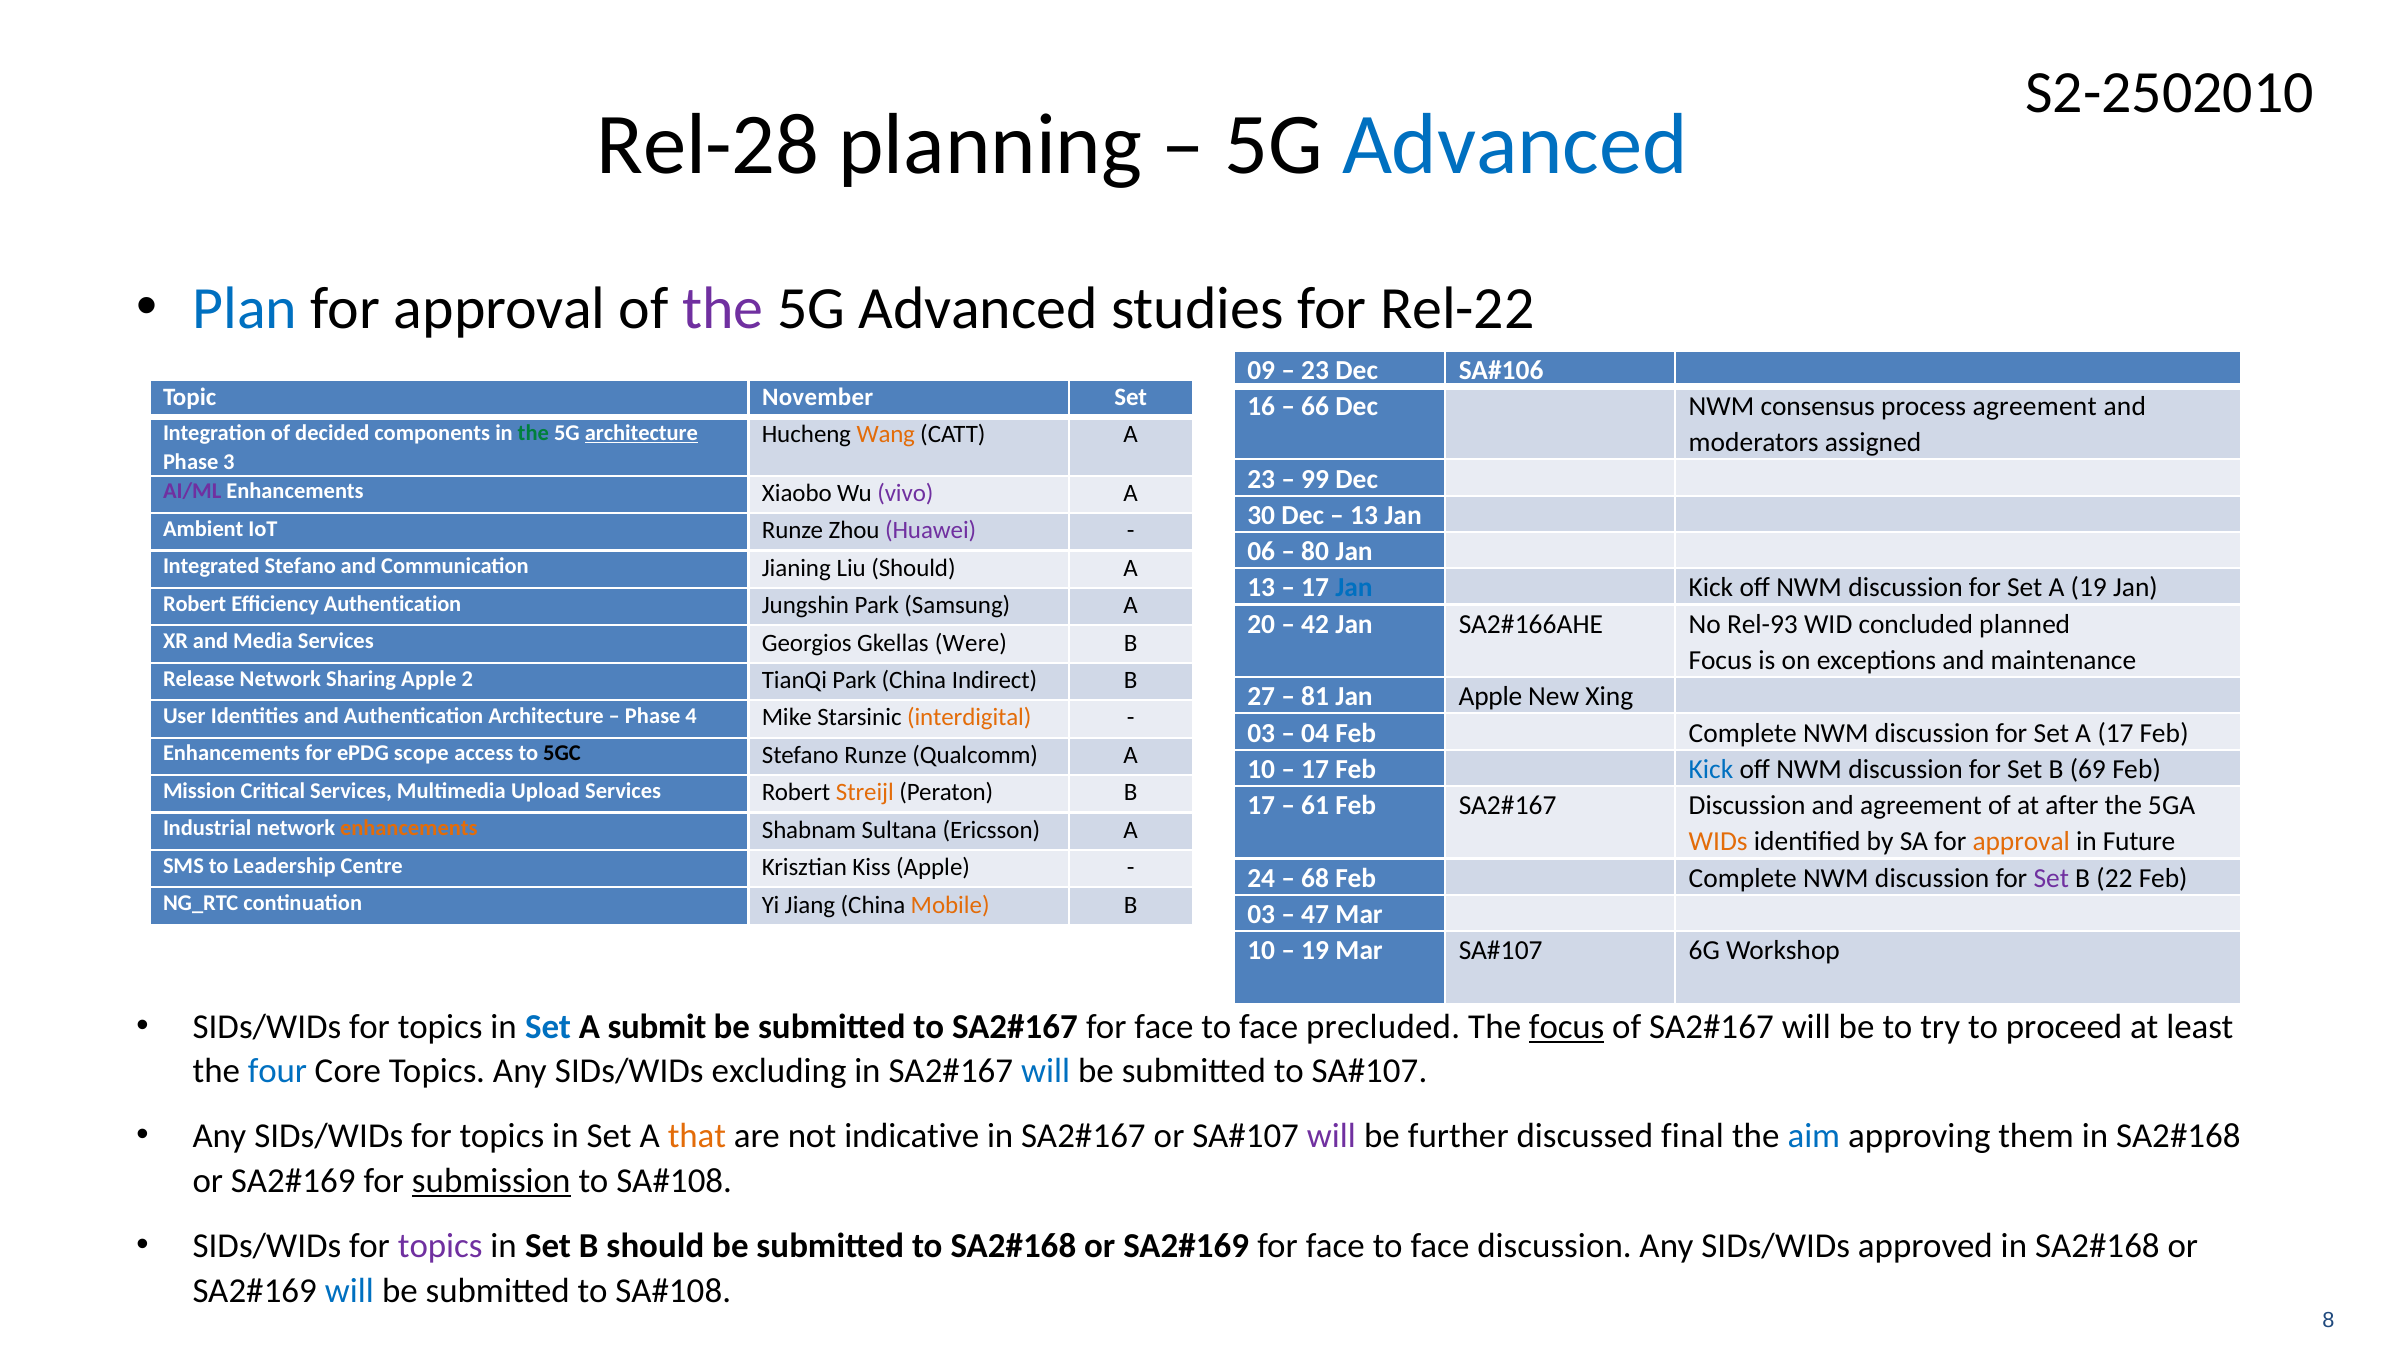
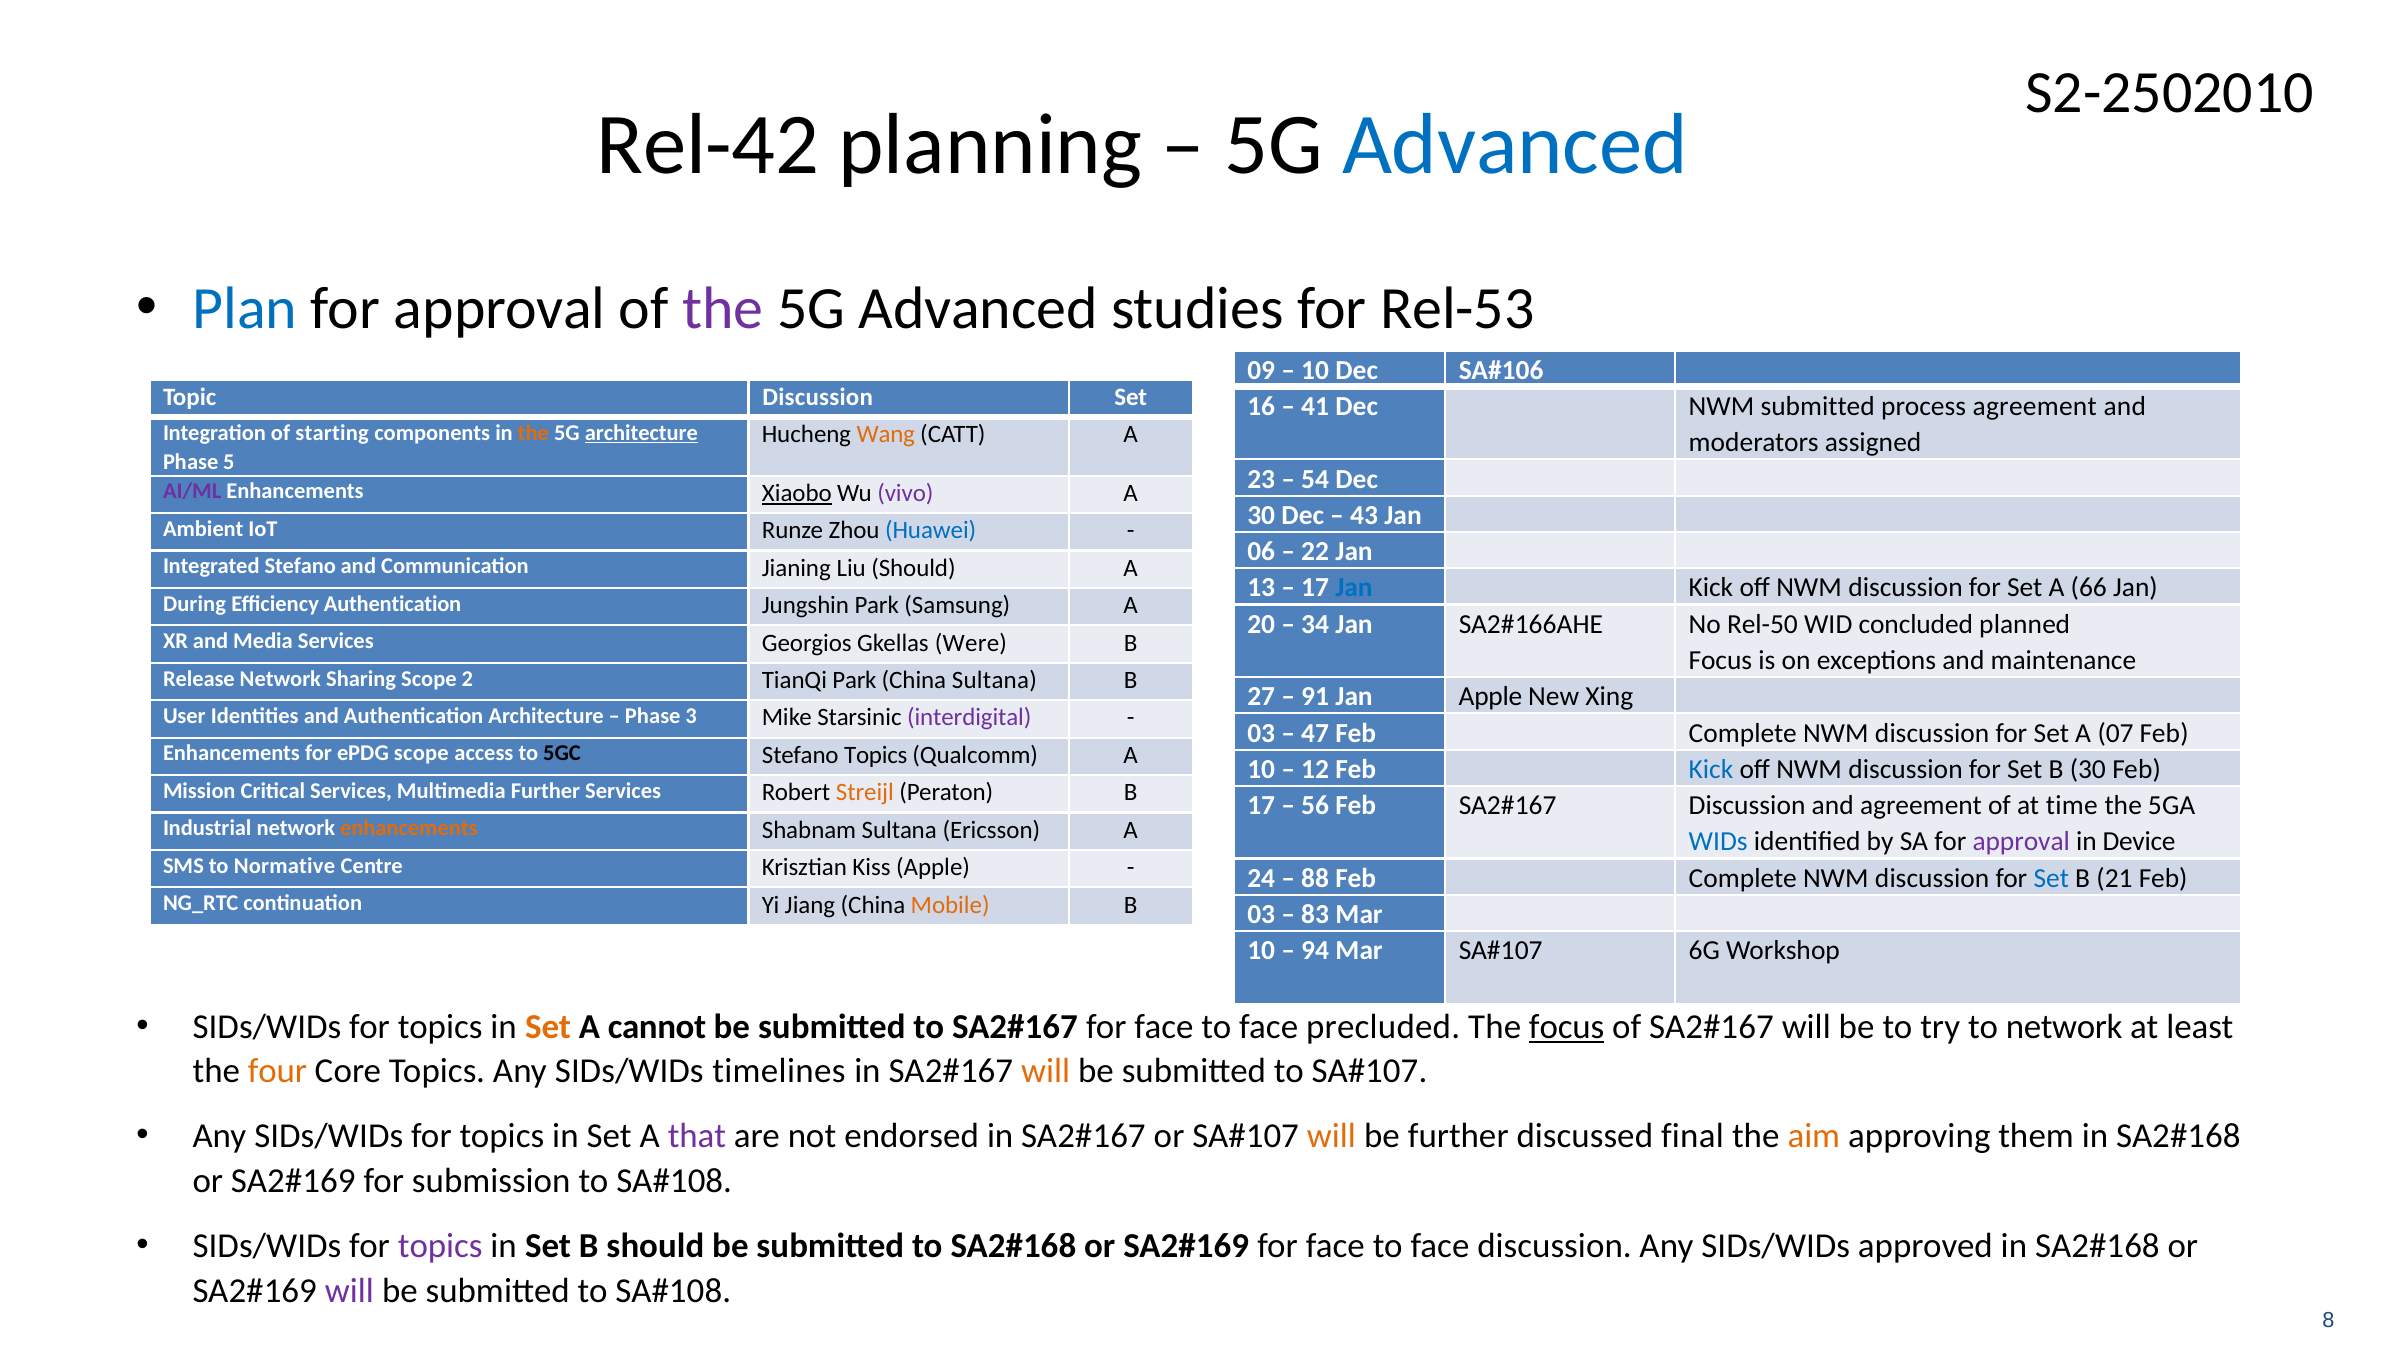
Rel-28: Rel-28 -> Rel-42 (708, 145)
Rel-22: Rel-22 -> Rel-53 (1457, 309)
23: 23 -> 10 (1315, 370)
Topic November: November -> Discussion (818, 397)
66: 66 -> 41 (1315, 406)
NWM consensus: consensus -> submitted (1818, 406)
decided: decided -> starting (332, 433)
the colour: green -> orange (533, 433)
3: 3 -> 5 (229, 462)
99: 99 -> 54 (1315, 479)
Xiaobo underline: none -> present (797, 493)
13: 13 -> 43 (1364, 515)
Huawei colour: purple -> blue (931, 530)
80: 80 -> 22 (1315, 551)
A 19: 19 -> 66 (2089, 588)
Robert: Robert -> During (194, 604)
42: 42 -> 34 (1315, 624)
Rel-93: Rel-93 -> Rel-50 (1762, 624)
Sharing Apple: Apple -> Scope (429, 678)
China Indirect: Indirect -> Sultana (994, 680)
81: 81 -> 91 (1315, 697)
4: 4 -> 3 (691, 716)
interdigital colour: orange -> purple (969, 718)
04: 04 -> 47 (1315, 733)
A 17: 17 -> 07 (2116, 733)
Stefano Runze: Runze -> Topics (876, 755)
17: 17 -> 12 (1315, 769)
B 69: 69 -> 30 (2088, 769)
Multimedia Upload: Upload -> Further (545, 791)
61: 61 -> 56 (1315, 805)
after: after -> time (2072, 805)
WIDs colour: orange -> blue (1718, 842)
approval colour: orange -> purple (2021, 842)
Future: Future -> Device (2139, 842)
Leadership: Leadership -> Normative (284, 866)
68: 68 -> 88 (1315, 878)
Set colour: purple -> blue (2051, 878)
22: 22 -> 21 (2114, 878)
47: 47 -> 83 (1315, 914)
19: 19 -> 94 (1315, 951)
Set colour: blue -> orange (548, 1026)
submit: submit -> cannot (657, 1026)
to proceed: proceed -> network (2064, 1026)
four colour: blue -> orange (277, 1071)
excluding: excluding -> timelines (779, 1071)
will colour: blue -> orange (1046, 1071)
that colour: orange -> purple (697, 1136)
indicative: indicative -> endorsed (912, 1136)
will colour: purple -> orange (1331, 1136)
aim colour: blue -> orange (1814, 1136)
submission underline: present -> none (491, 1181)
will colour: blue -> purple (349, 1291)
